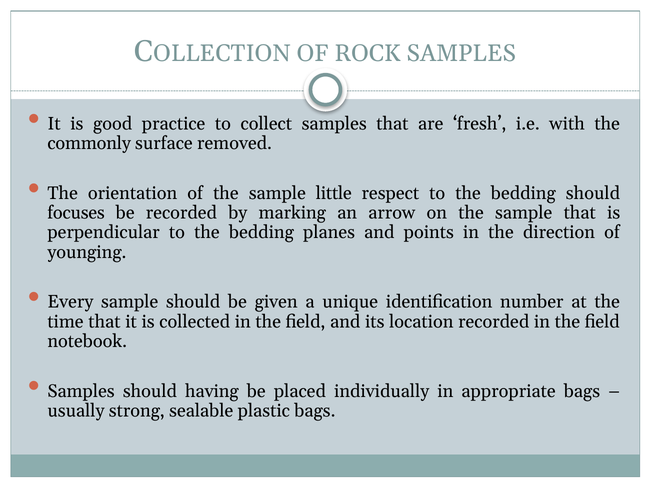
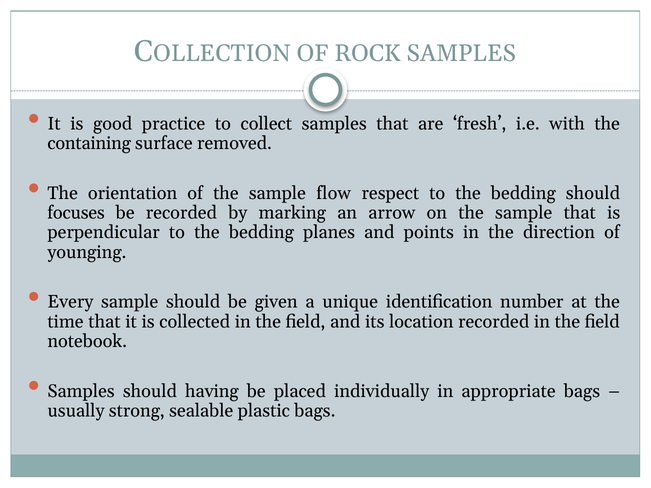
commonly: commonly -> containing (89, 144)
little: little -> flow (334, 194)
